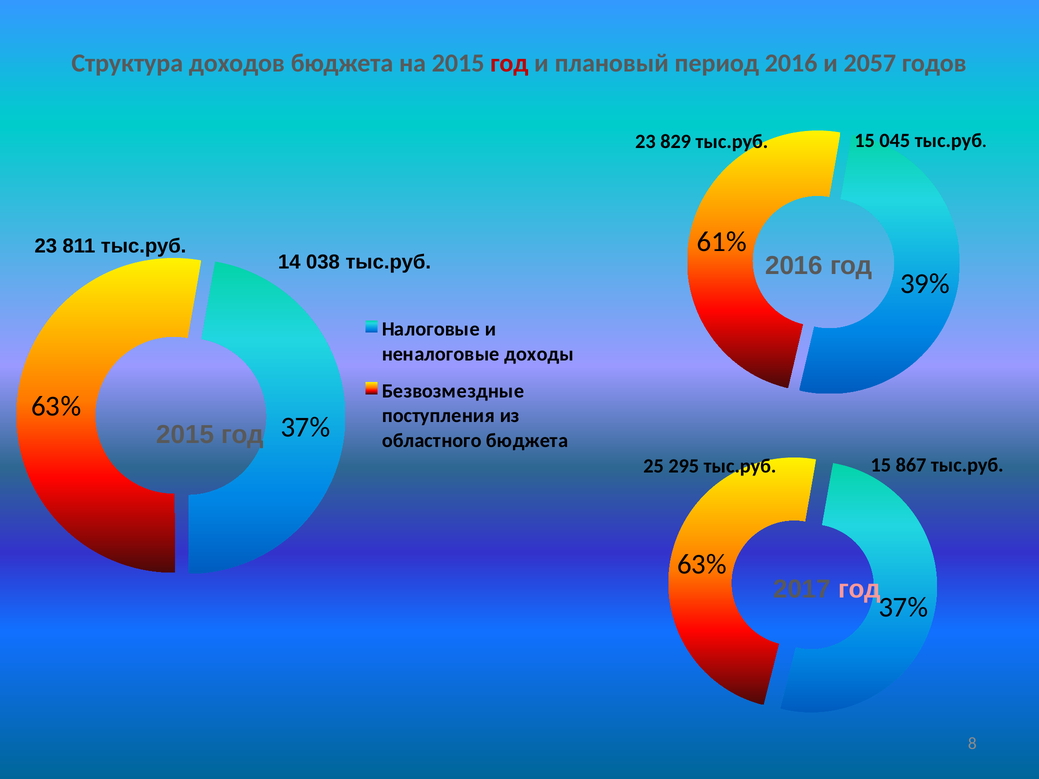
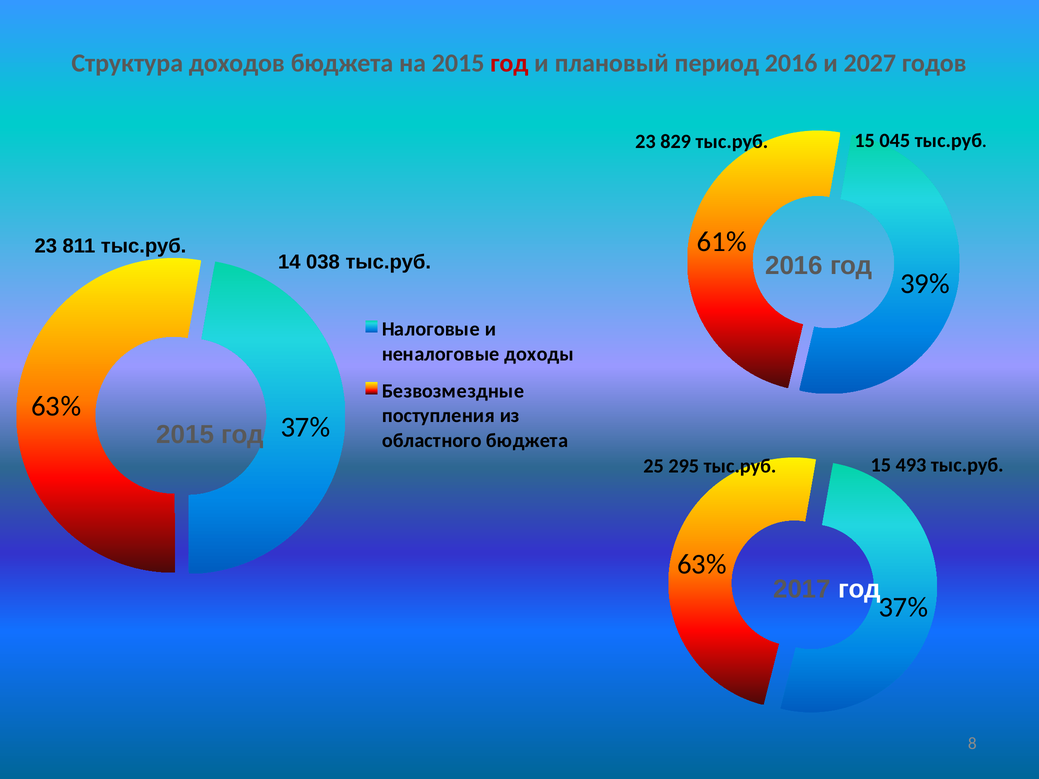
2057: 2057 -> 2027 (870, 63)
867: 867 -> 493 (911, 465)
год colour: pink -> white (859, 589)
